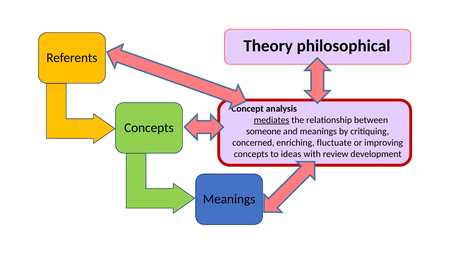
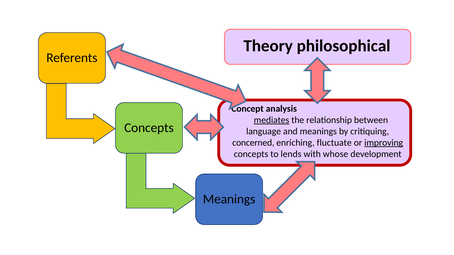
someone: someone -> language (264, 131)
improving underline: none -> present (384, 143)
ideas: ideas -> lends (291, 154)
review: review -> whose (336, 154)
